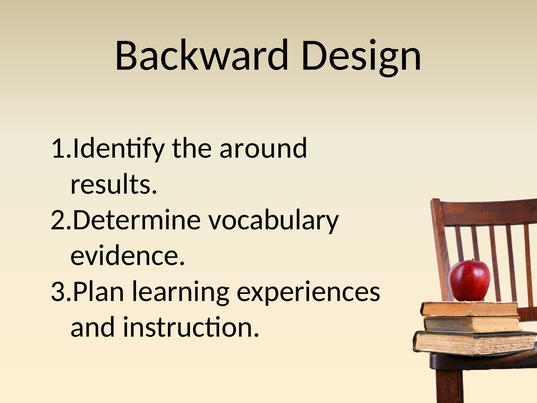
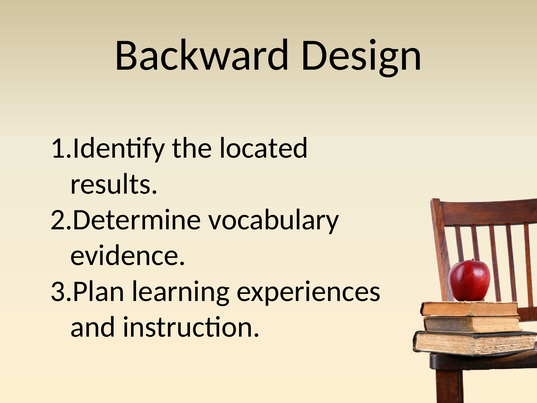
around: around -> located (264, 148)
